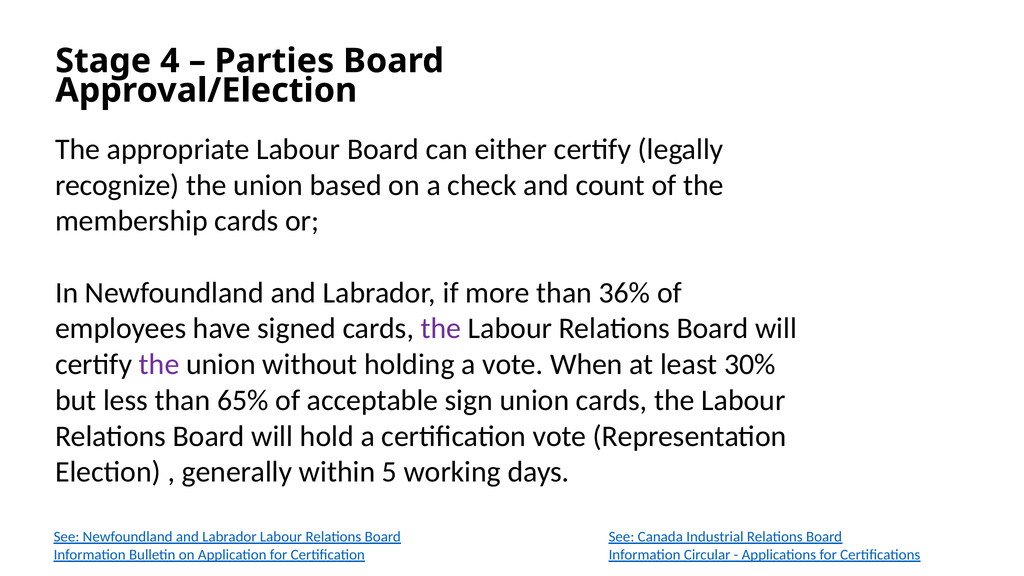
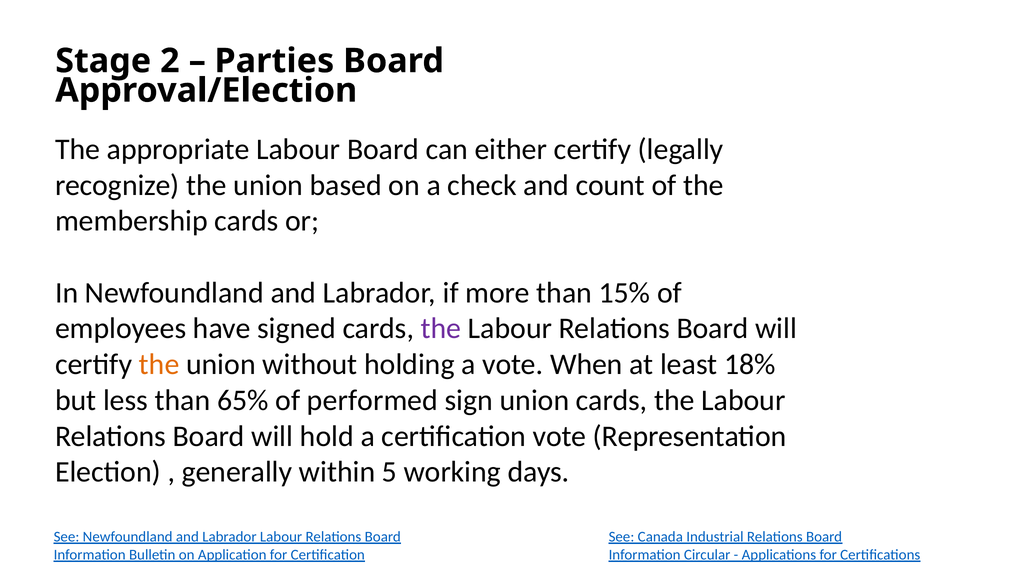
4: 4 -> 2 (170, 61)
36%: 36% -> 15% (625, 293)
the colour: purple -> orange (159, 364)
30%: 30% -> 18% (750, 364)
acceptable: acceptable -> performed (372, 400)
